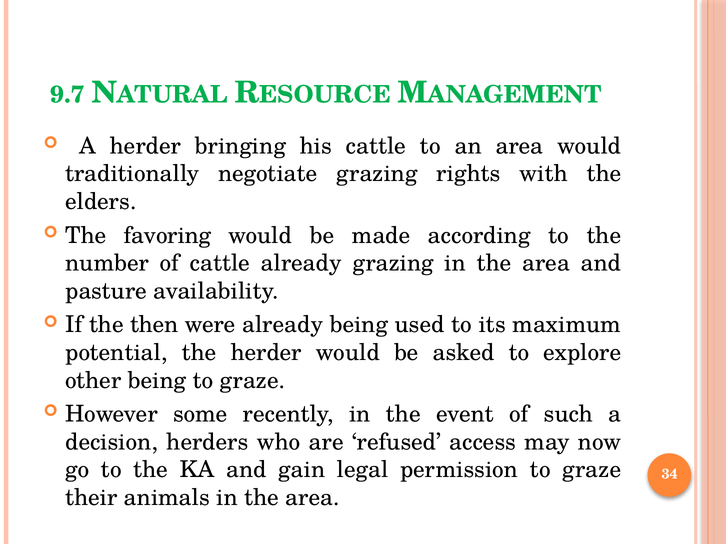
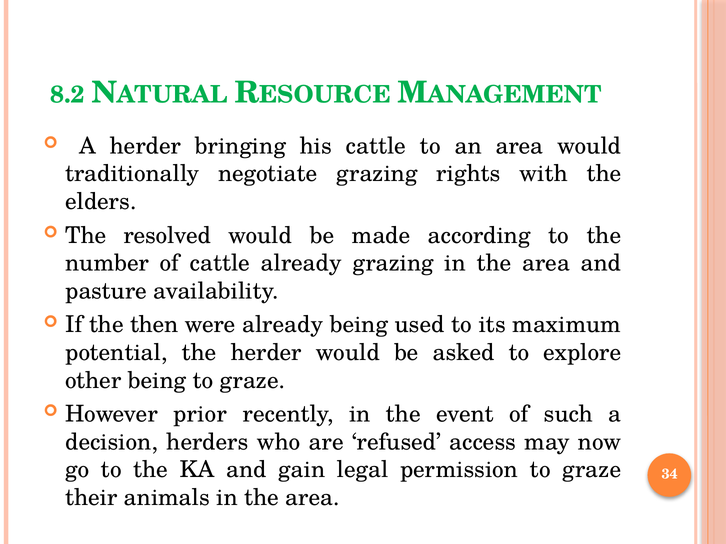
9.7: 9.7 -> 8.2 (68, 95)
favoring: favoring -> resolved (167, 236)
some: some -> prior (200, 415)
